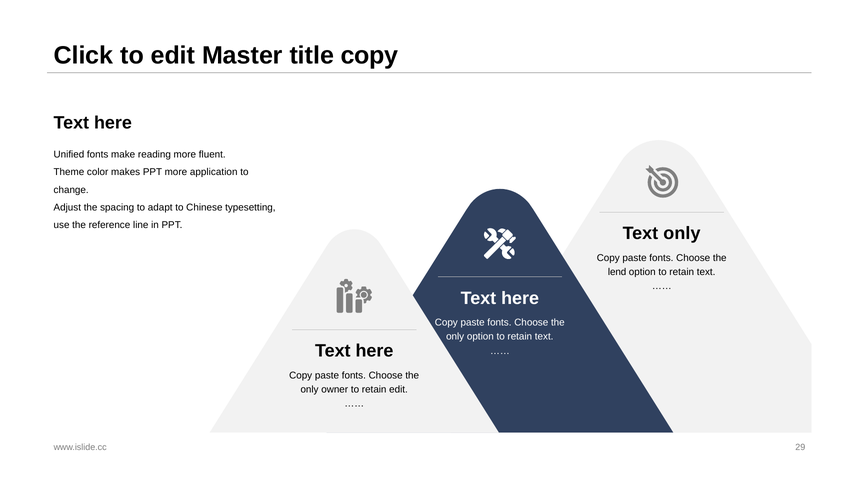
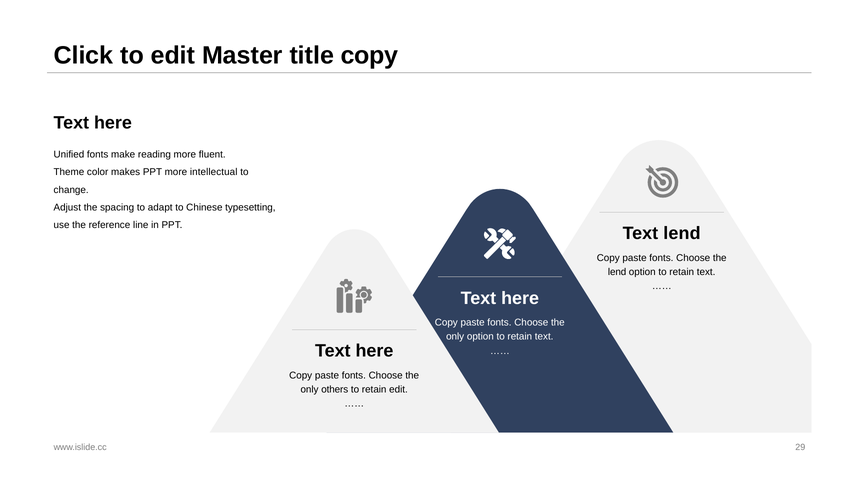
application: application -> intellectual (214, 172)
Text only: only -> lend (682, 234)
owner: owner -> others (335, 390)
